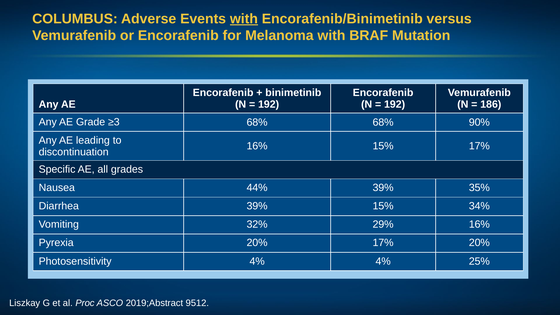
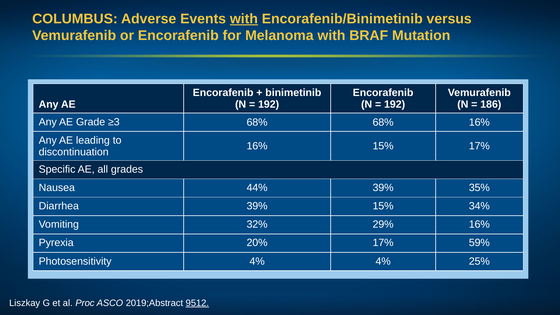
68% 90%: 90% -> 16% (479, 122)
17% 20%: 20% -> 59% (479, 243)
9512 underline: none -> present (197, 303)
